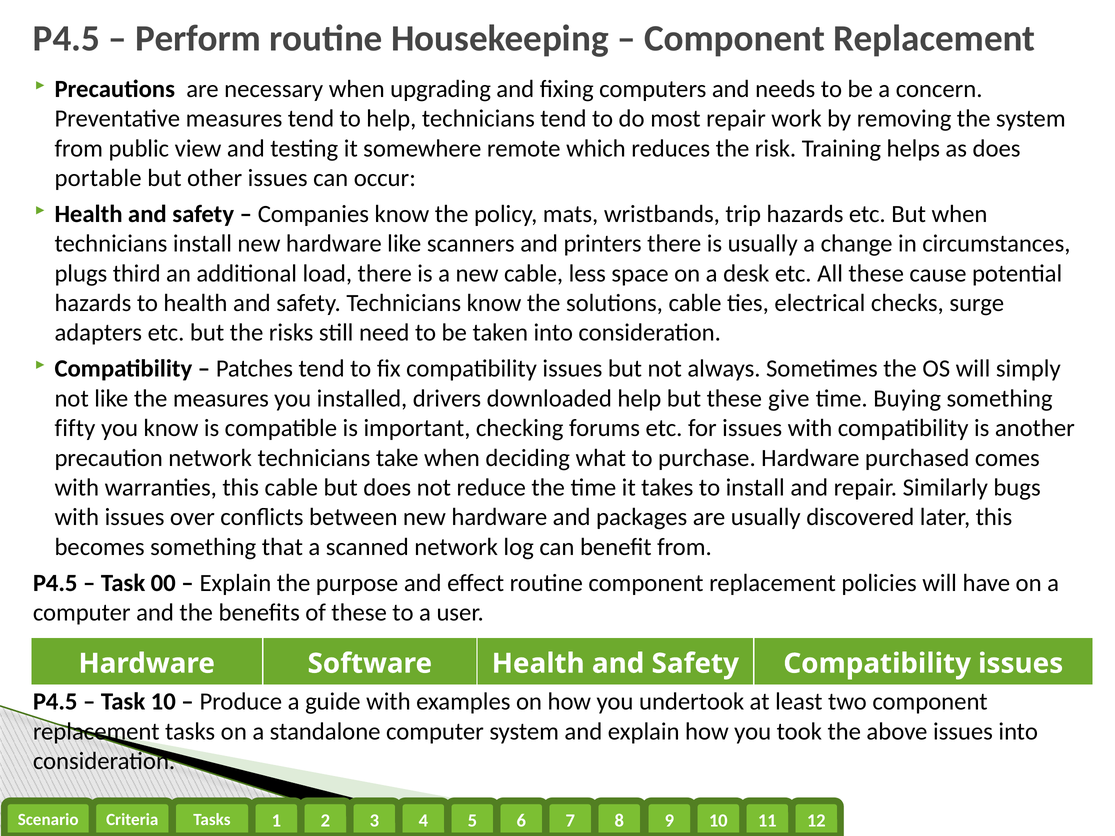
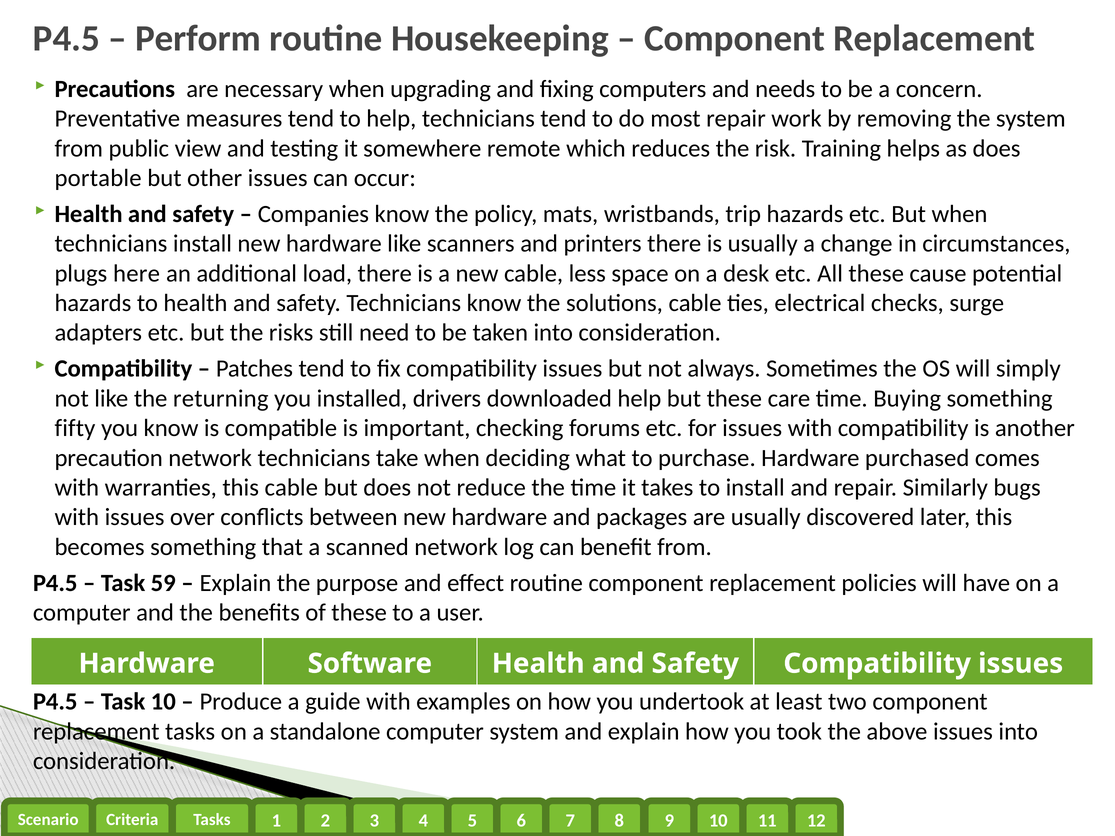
third: third -> here (137, 273)
the measures: measures -> returning (221, 399)
give: give -> care (789, 399)
00: 00 -> 59 (163, 583)
